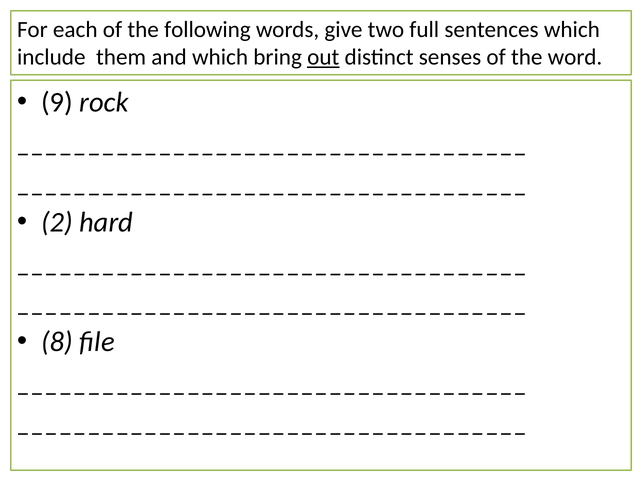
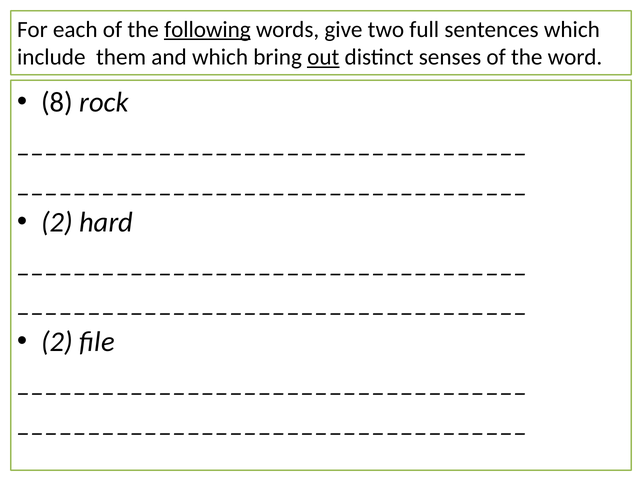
following underline: none -> present (207, 29)
9: 9 -> 8 (57, 103)
8: 8 -> 2 (57, 342)
